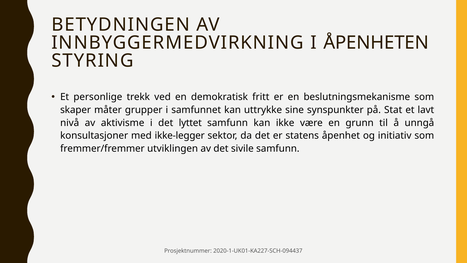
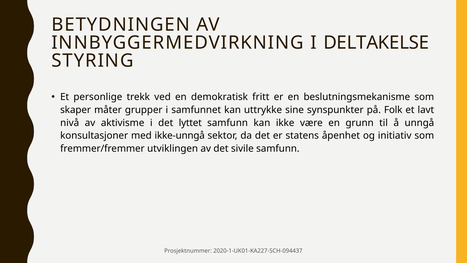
ÅPENHETEN: ÅPENHETEN -> DELTAKELSE (376, 43)
Stat: Stat -> Folk (393, 110)
ikke-legger: ikke-legger -> ikke-unngå (180, 136)
